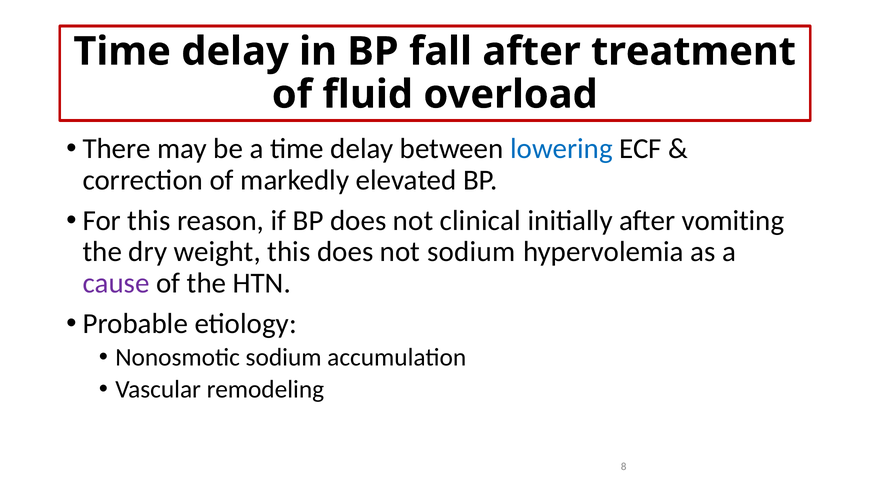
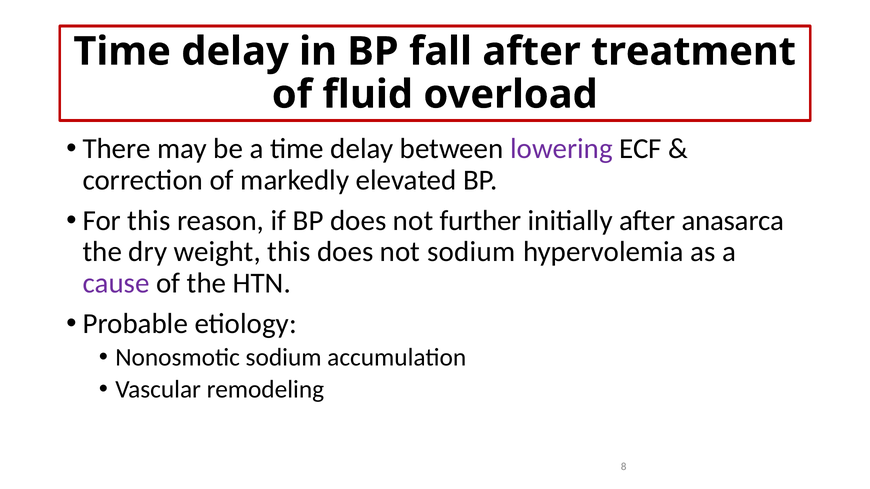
lowering colour: blue -> purple (561, 149)
clinical: clinical -> further (481, 221)
vomiting: vomiting -> anasarca (733, 221)
